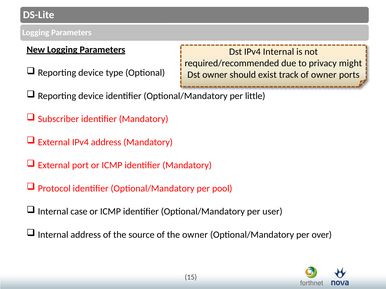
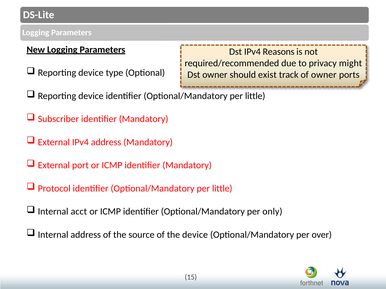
IPv4 Internal: Internal -> Reasons (279, 52)
pool: pool -> little (222, 189)
case: case -> acct (79, 212)
user: user -> only (272, 212)
the owner: owner -> device (195, 235)
